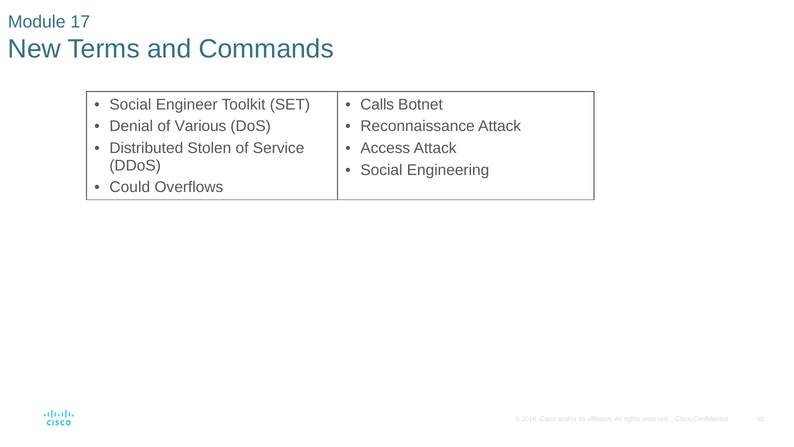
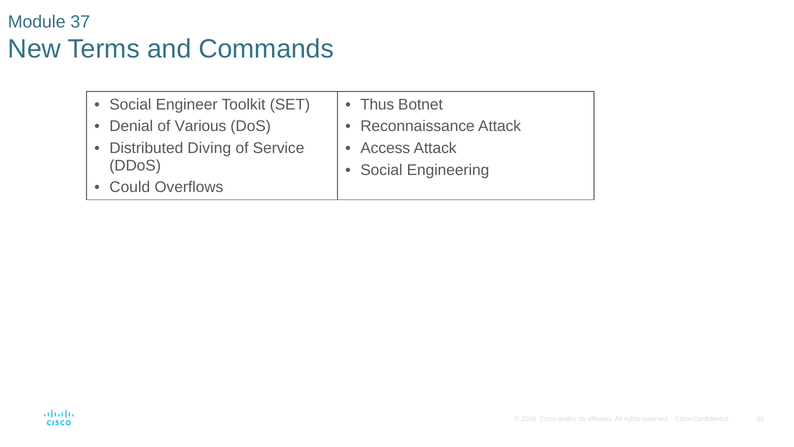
17: 17 -> 37 (80, 22)
Calls: Calls -> Thus (377, 104)
Stolen: Stolen -> Diving (209, 148)
